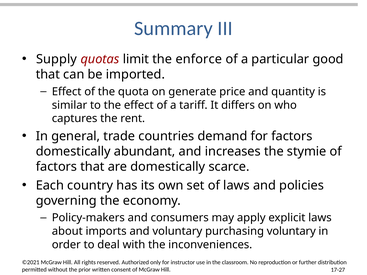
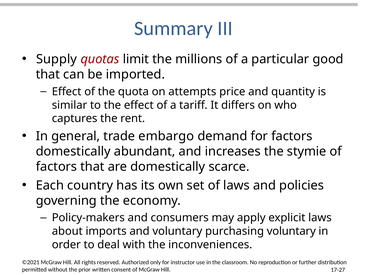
enforce: enforce -> millions (199, 59)
generate: generate -> attempts (192, 92)
countries: countries -> embargo (166, 136)
